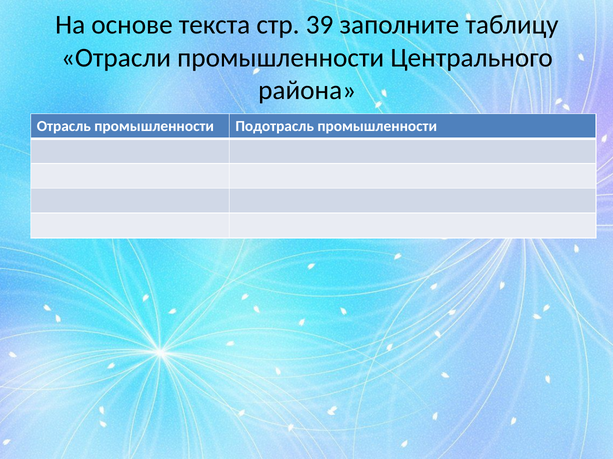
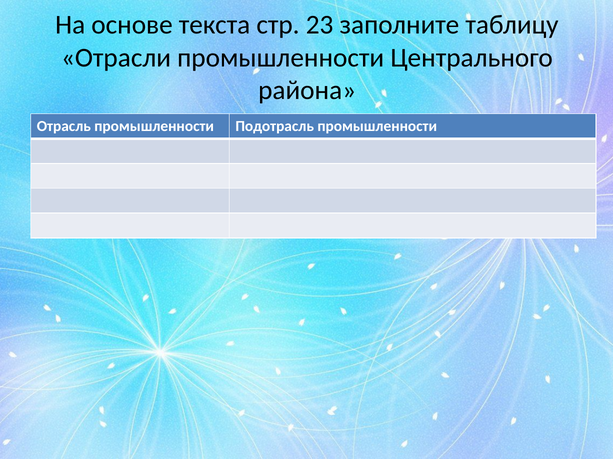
39: 39 -> 23 (320, 25)
